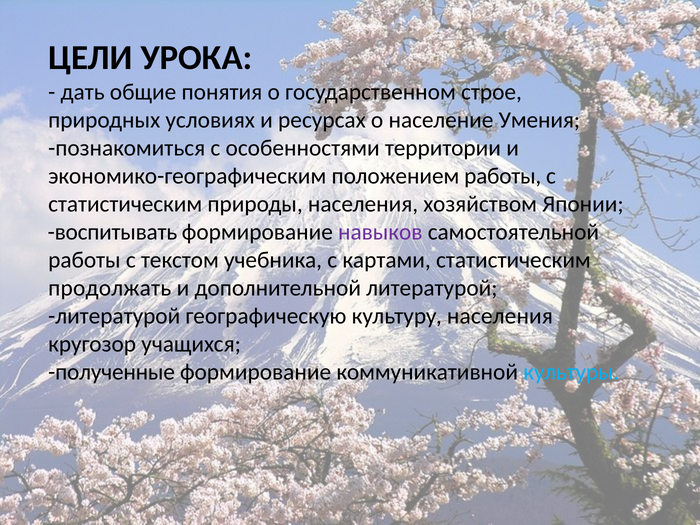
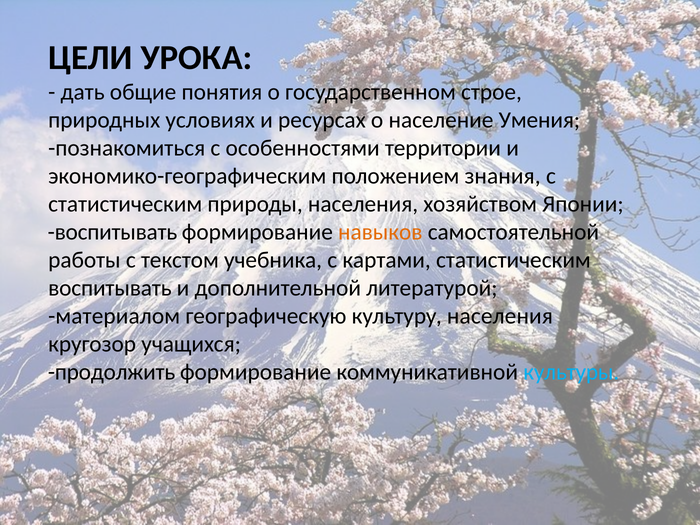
положением работы: работы -> знания (503, 176)
навыков colour: purple -> orange (380, 232)
продолжать: продолжать -> воспитывать (110, 288)
литературой: литературой -> материалом (114, 316)
полученные: полученные -> продолжить (112, 372)
